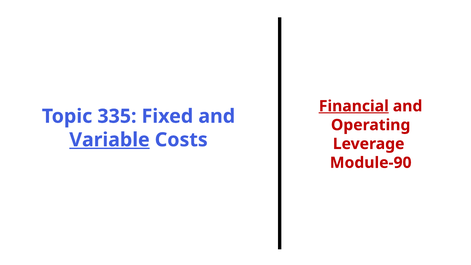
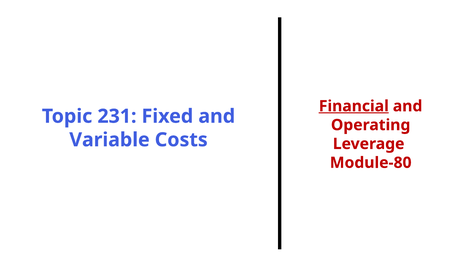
335: 335 -> 231 (117, 116)
Variable underline: present -> none (110, 140)
Module-90: Module-90 -> Module-80 (371, 163)
